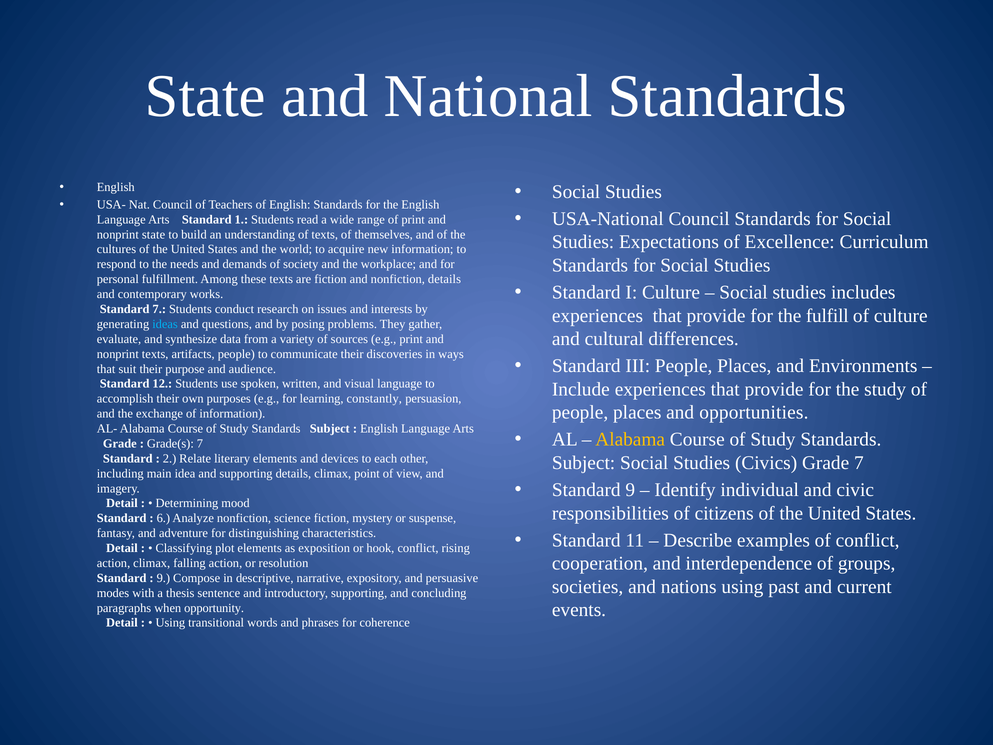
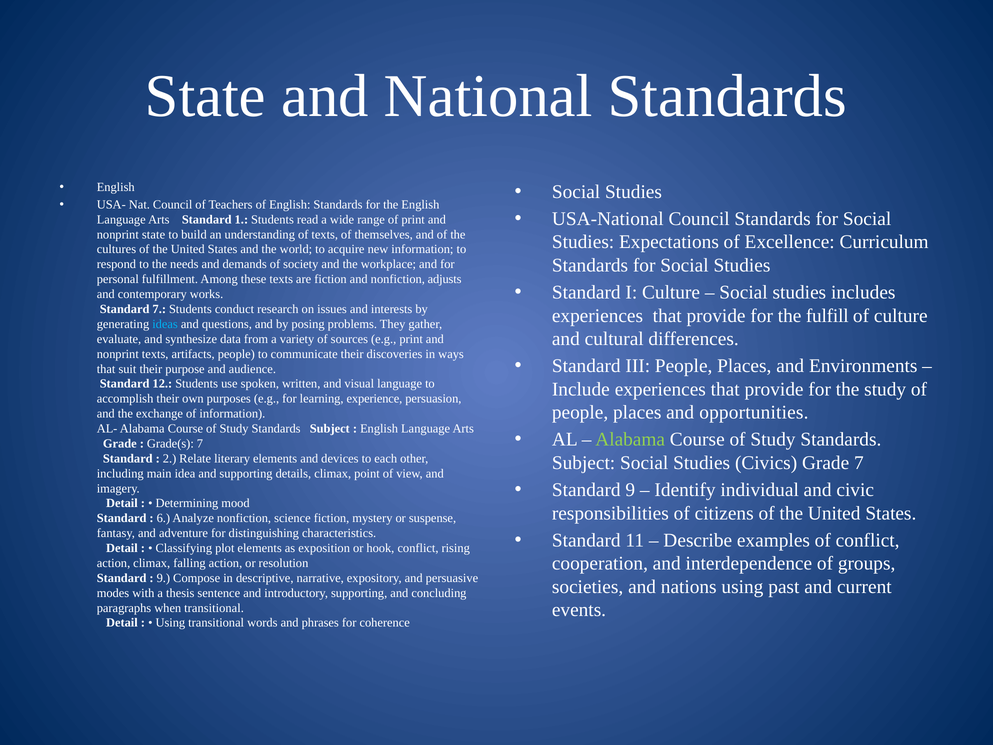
nonfiction details: details -> adjusts (445, 279)
constantly: constantly -> experience (374, 399)
Alabama colour: yellow -> light green (630, 439)
when opportunity: opportunity -> transitional (214, 608)
